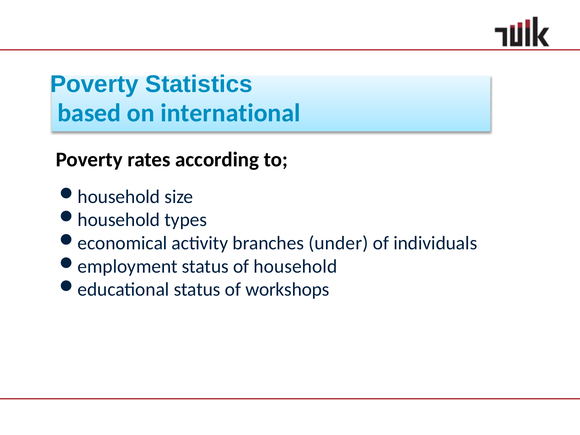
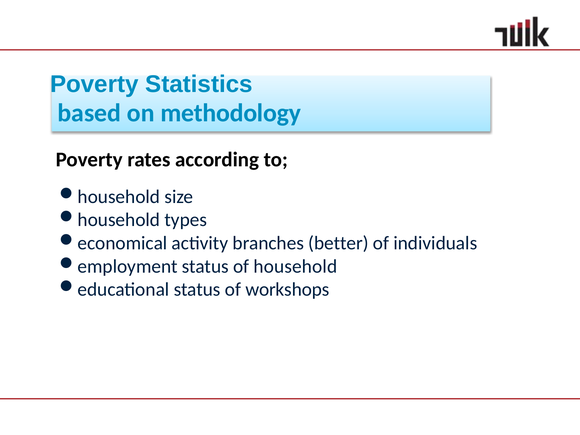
international: international -> methodology (231, 113)
under: under -> better (339, 243)
